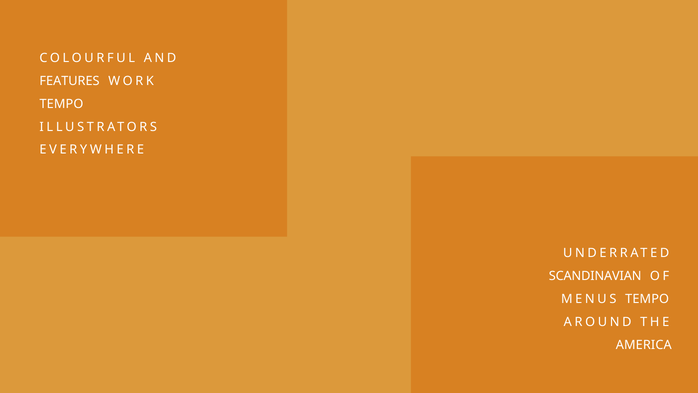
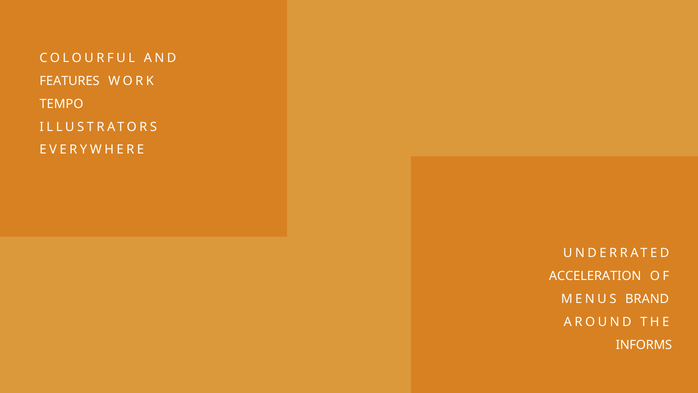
SCANDINAVIAN: SCANDINAVIAN -> ACCELERATION (595, 276)
MENUS TEMPO: TEMPO -> BRAND (647, 299)
AMERICA: AMERICA -> INFORMS (644, 345)
